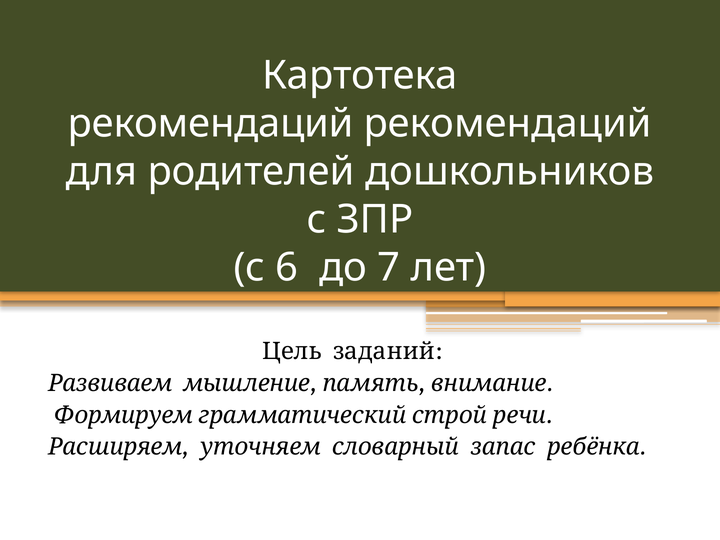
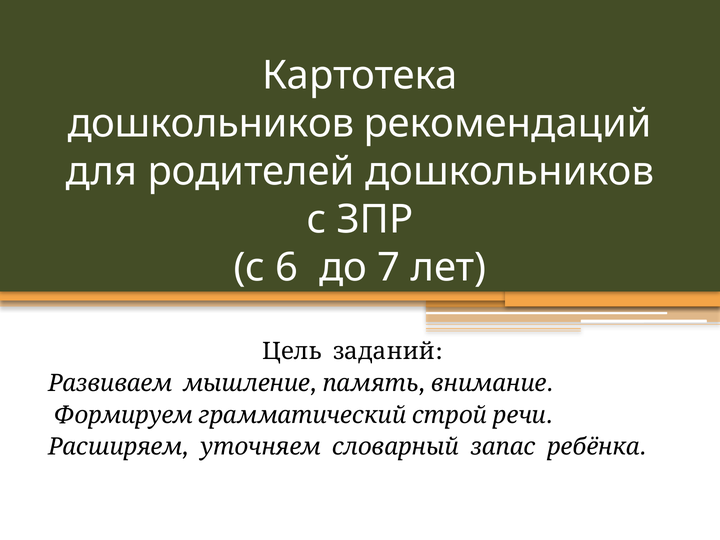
рекомендаций: рекомендаций -> дошкольников (211, 124)
